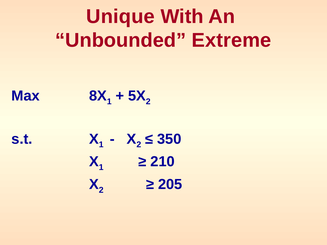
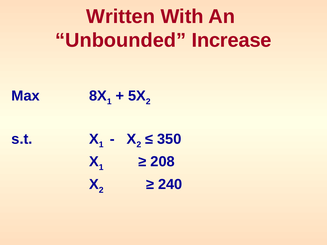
Unique: Unique -> Written (121, 16)
Extreme: Extreme -> Increase (232, 40)
210: 210 -> 208 (163, 162)
205: 205 -> 240 (170, 185)
